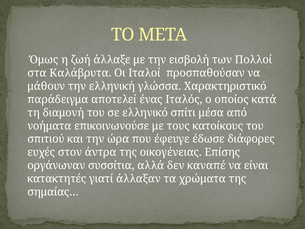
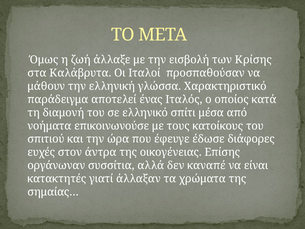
Πολλοί: Πολλοί -> Κρίσης (253, 60)
